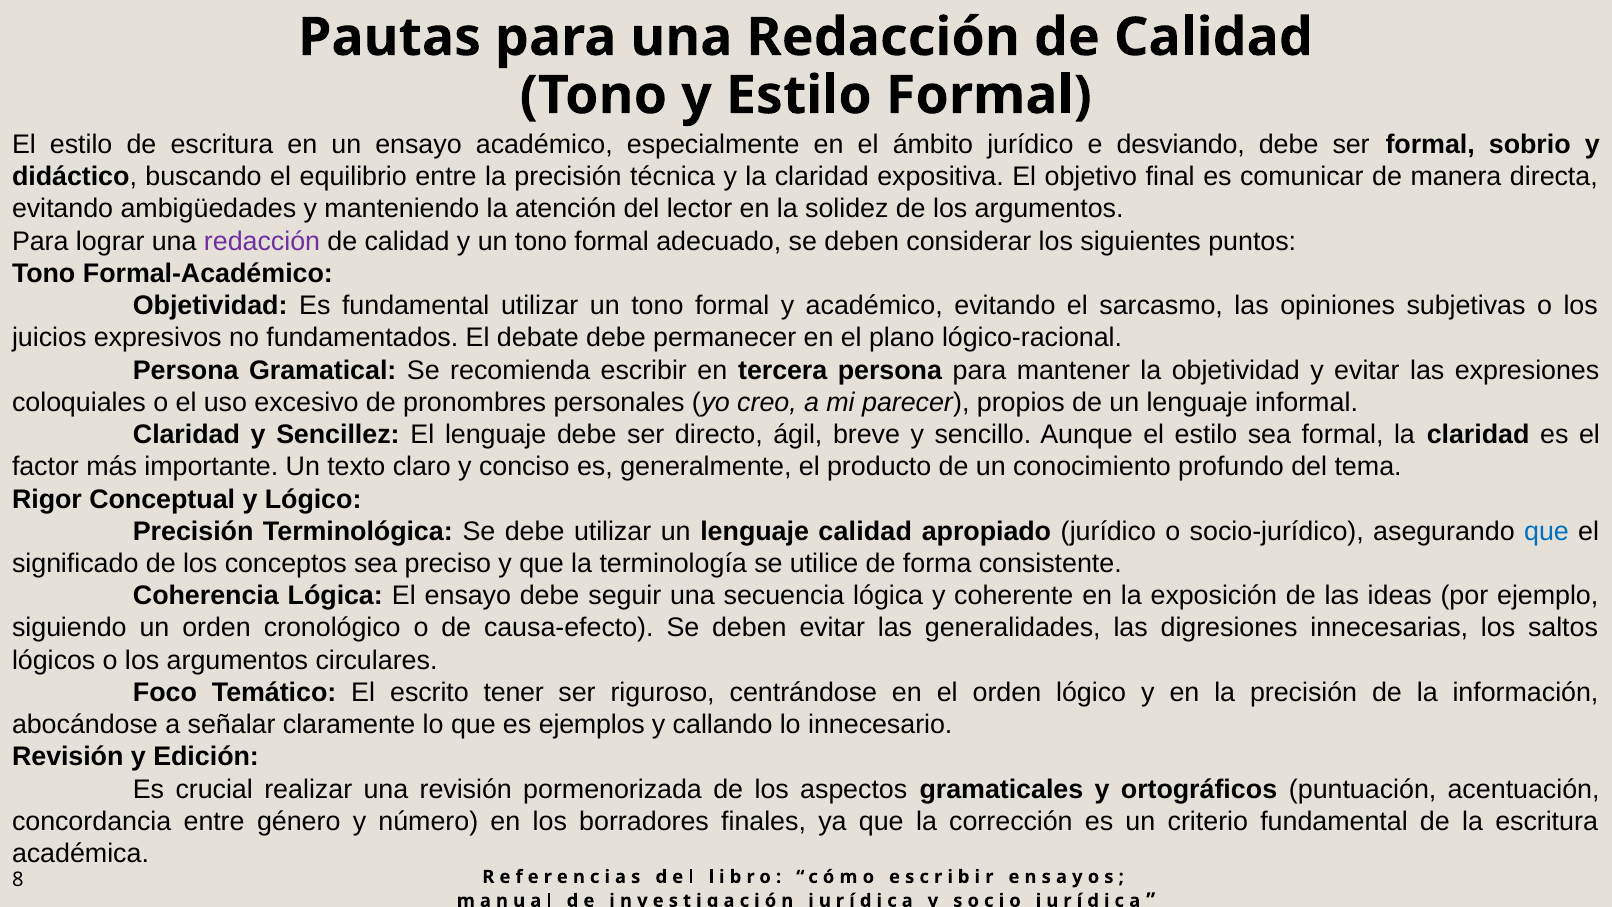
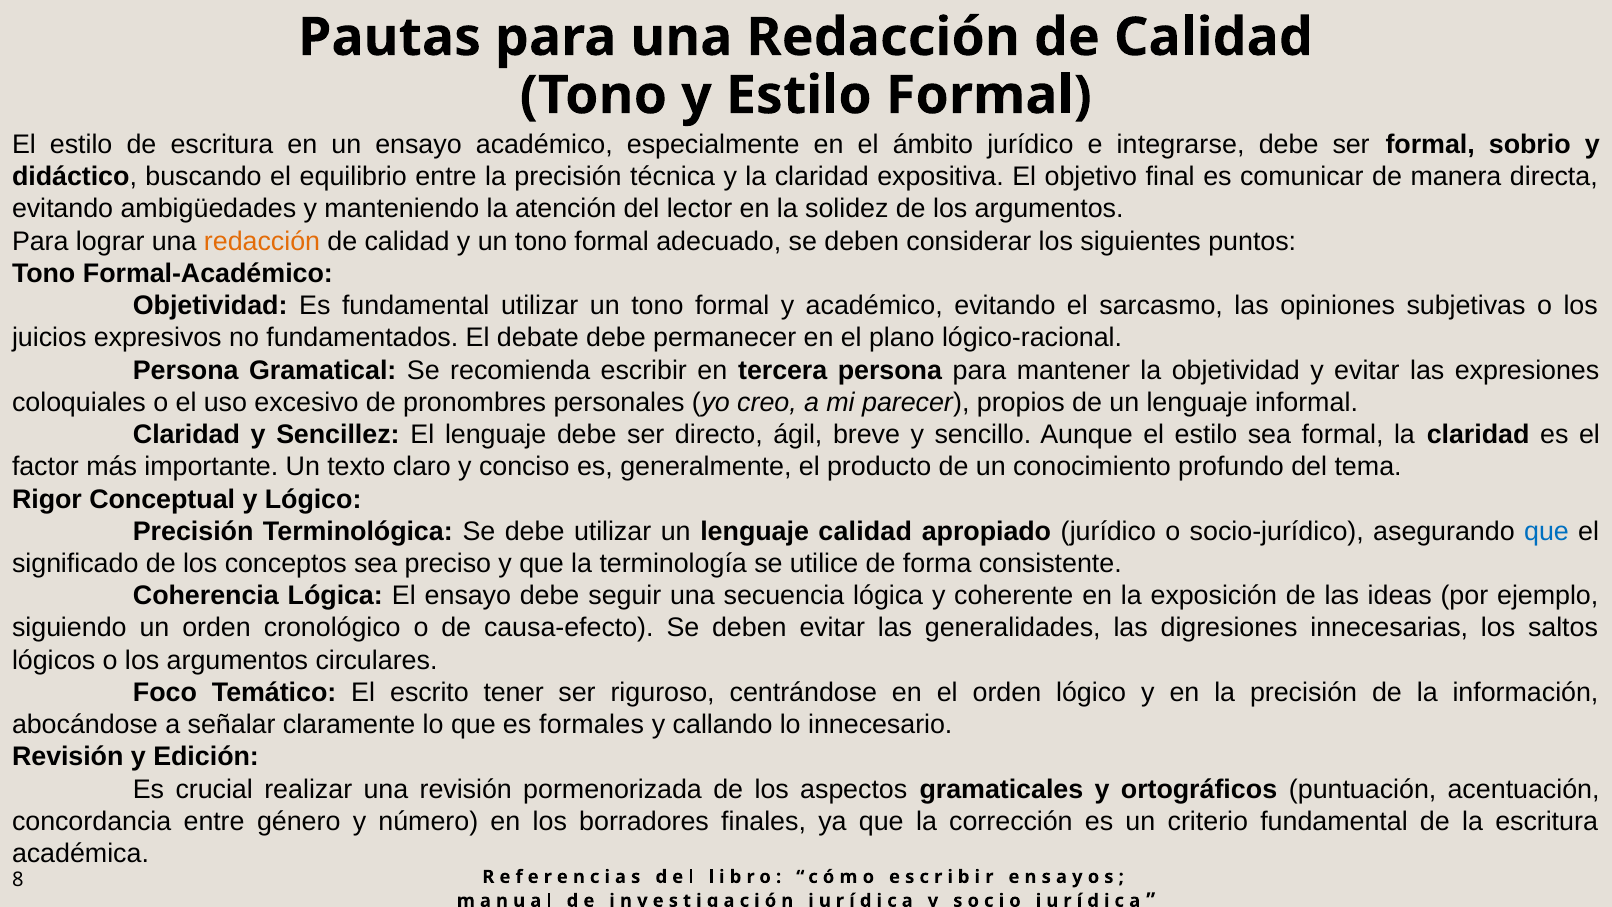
desviando: desviando -> integrarse (1181, 145)
redacción colour: purple -> orange (262, 241)
ejemplos: ejemplos -> formales (592, 725)
